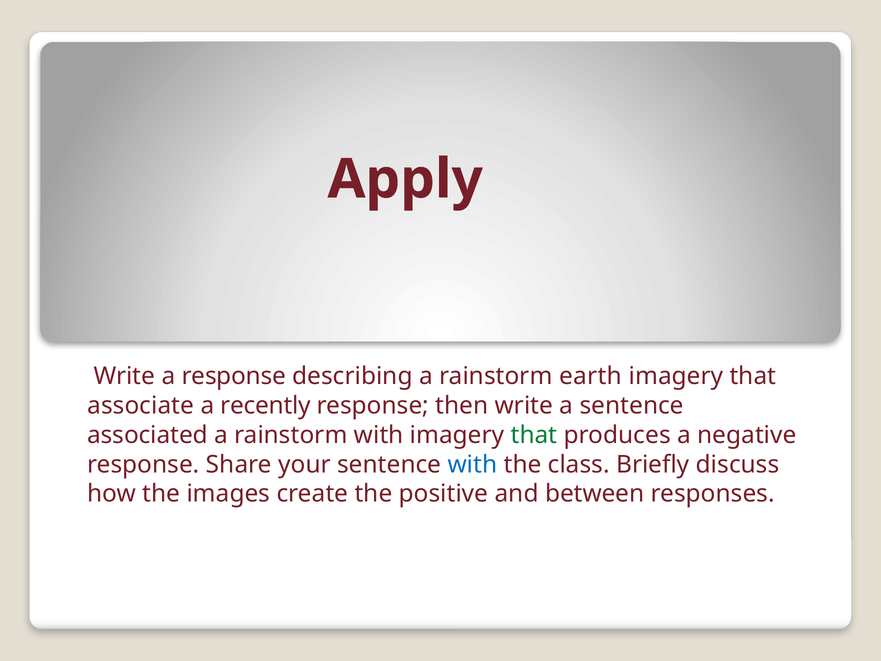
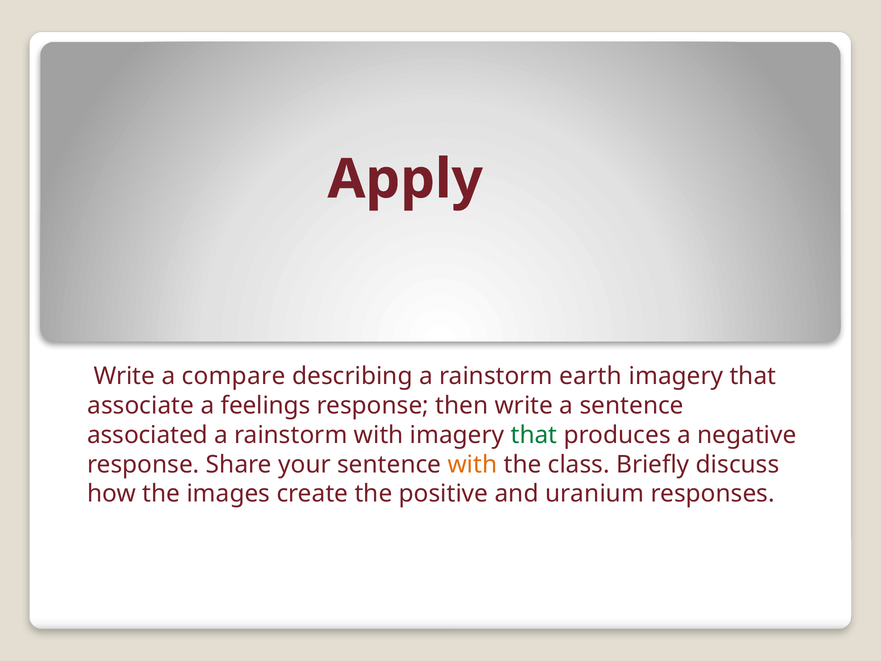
a response: response -> compare (234, 376)
recently: recently -> feelings (266, 406)
with colour: blue -> orange (472, 464)
between: between -> uranium (595, 494)
